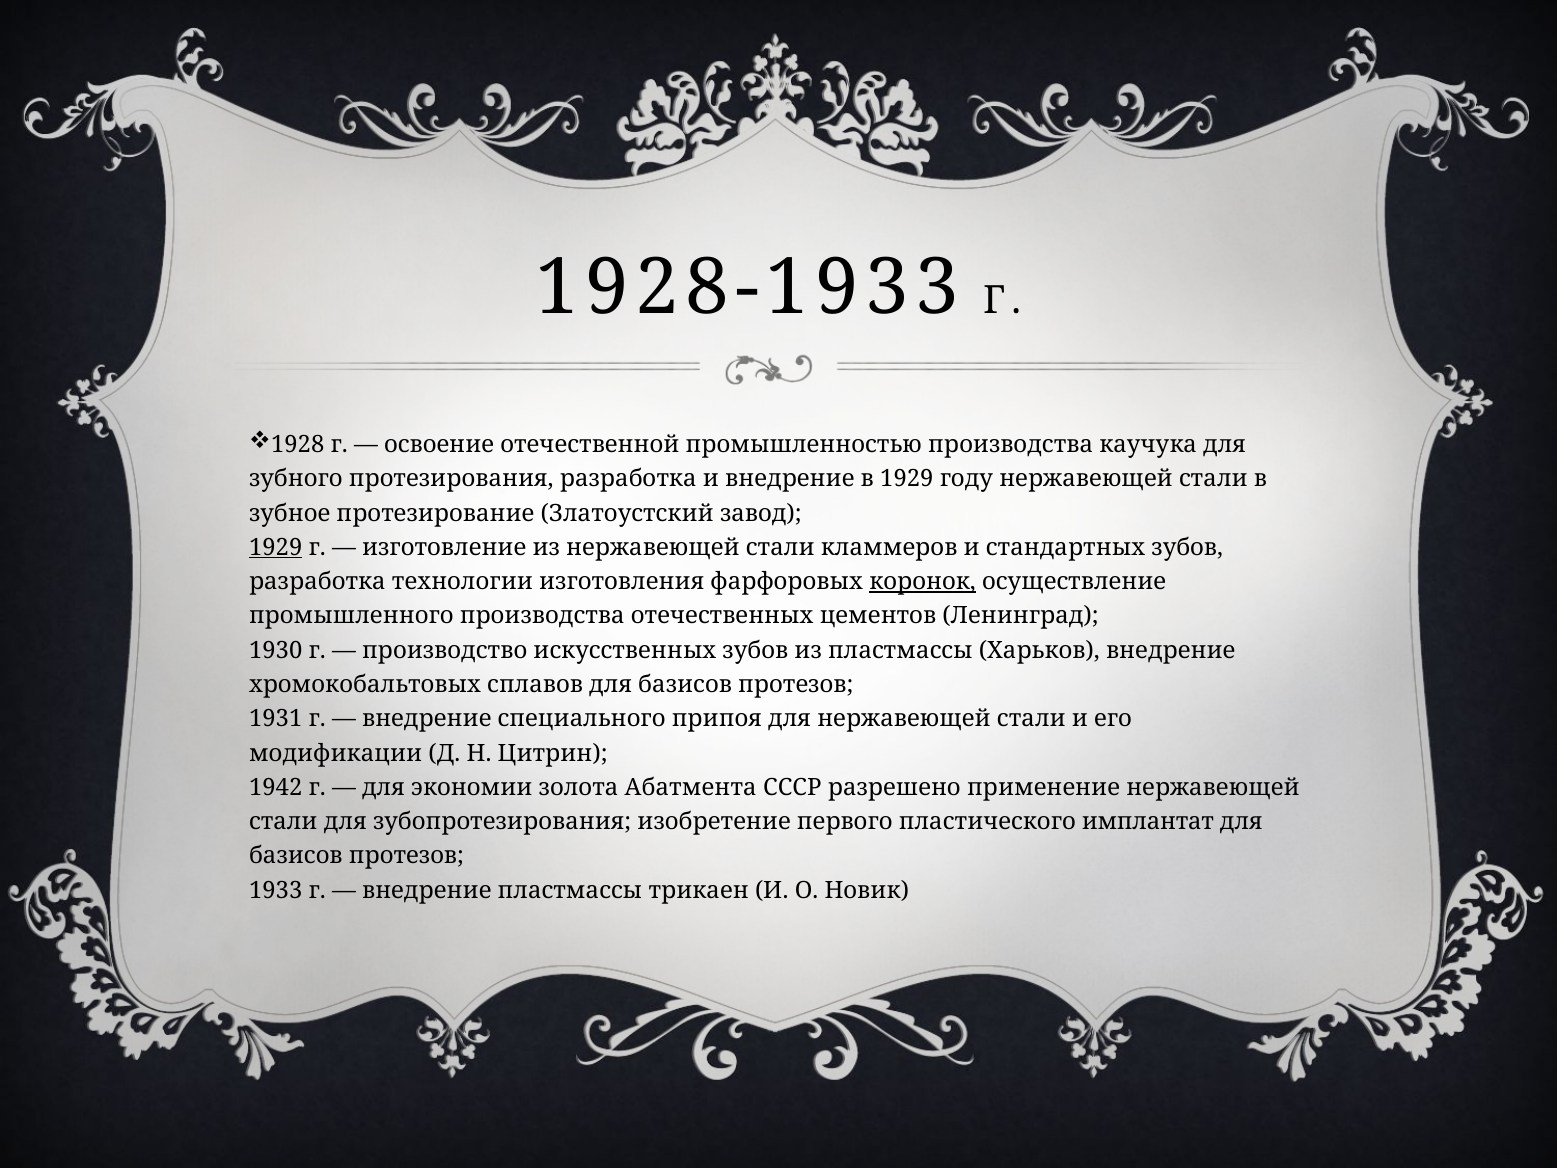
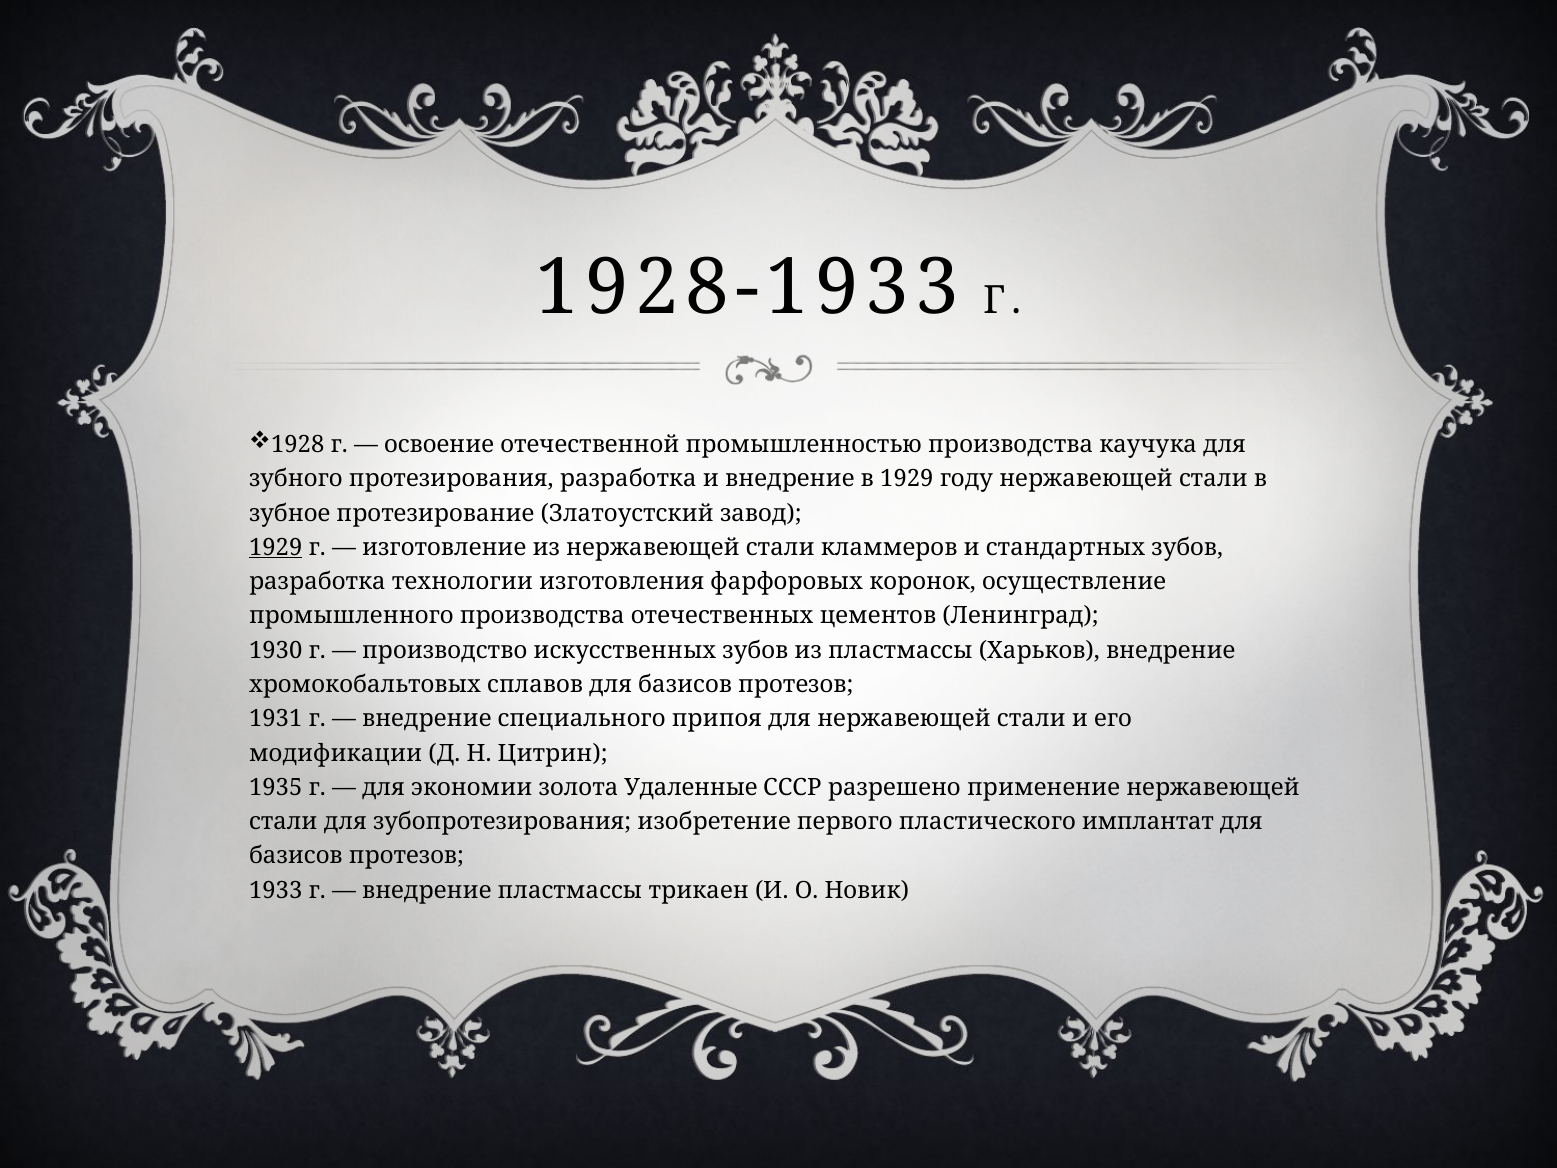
коронок underline: present -> none (923, 582)
1942: 1942 -> 1935 (276, 787)
Абатмента: Абатмента -> Удаленные (691, 787)
